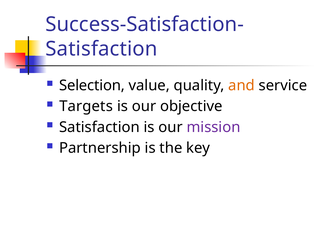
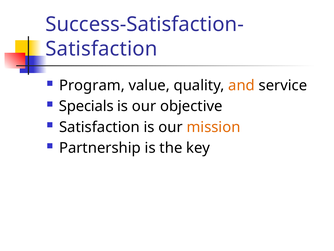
Selection: Selection -> Program (92, 85)
Targets: Targets -> Specials (86, 106)
mission colour: purple -> orange (214, 127)
